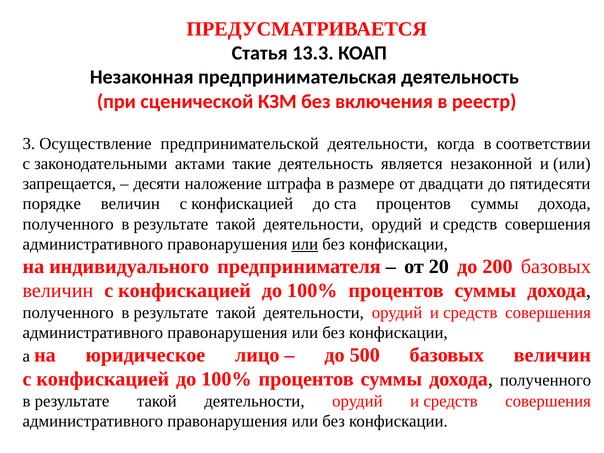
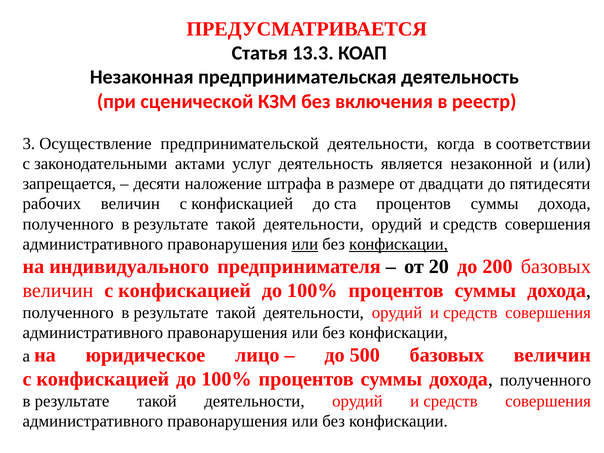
такие: такие -> услуг (252, 164)
порядке: порядке -> рабочих (52, 204)
конфискации underline: none -> present (398, 244)
